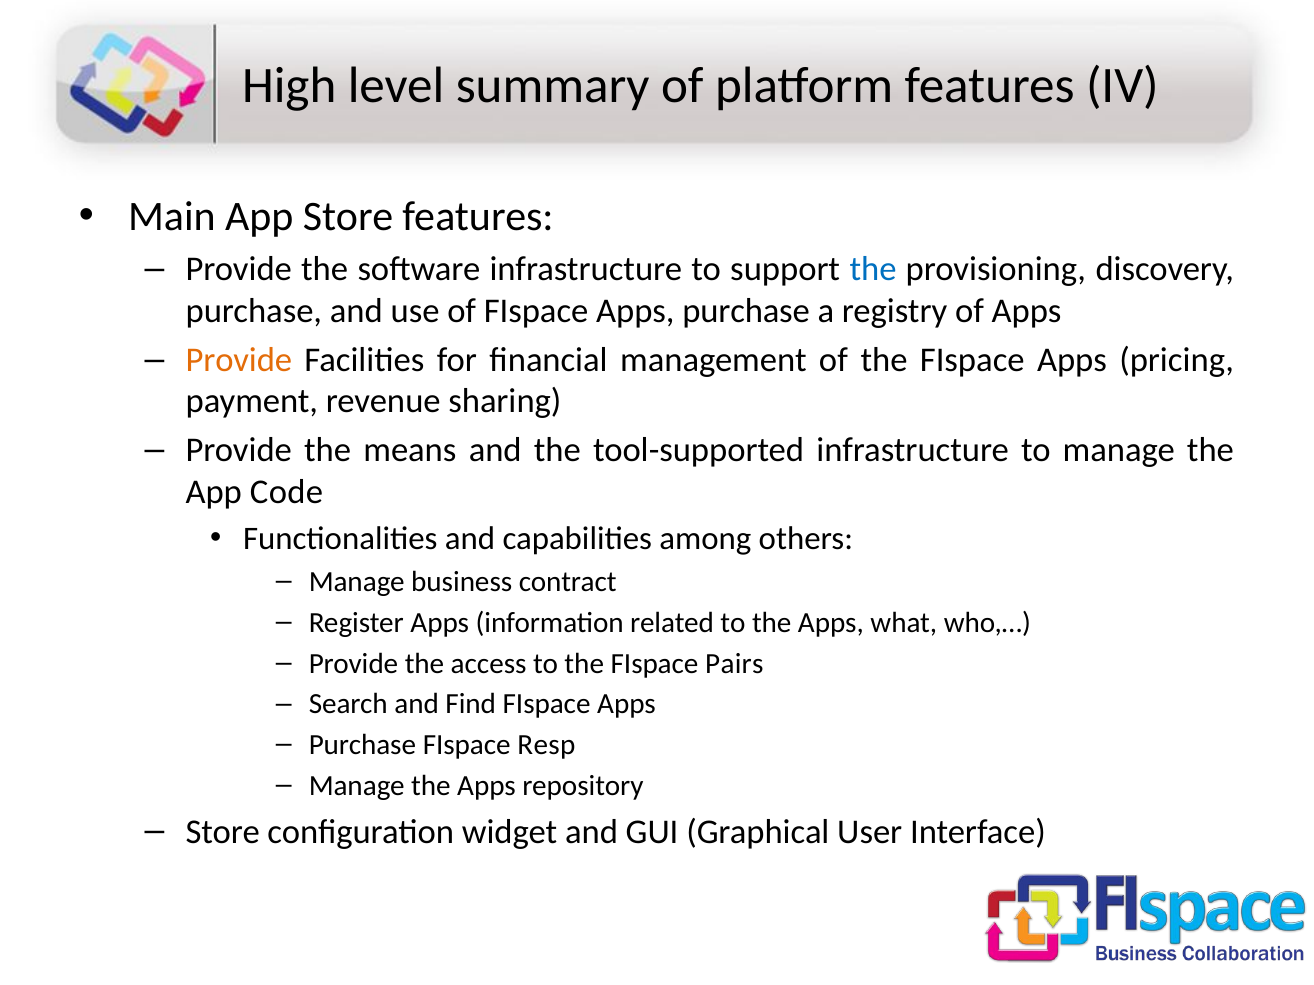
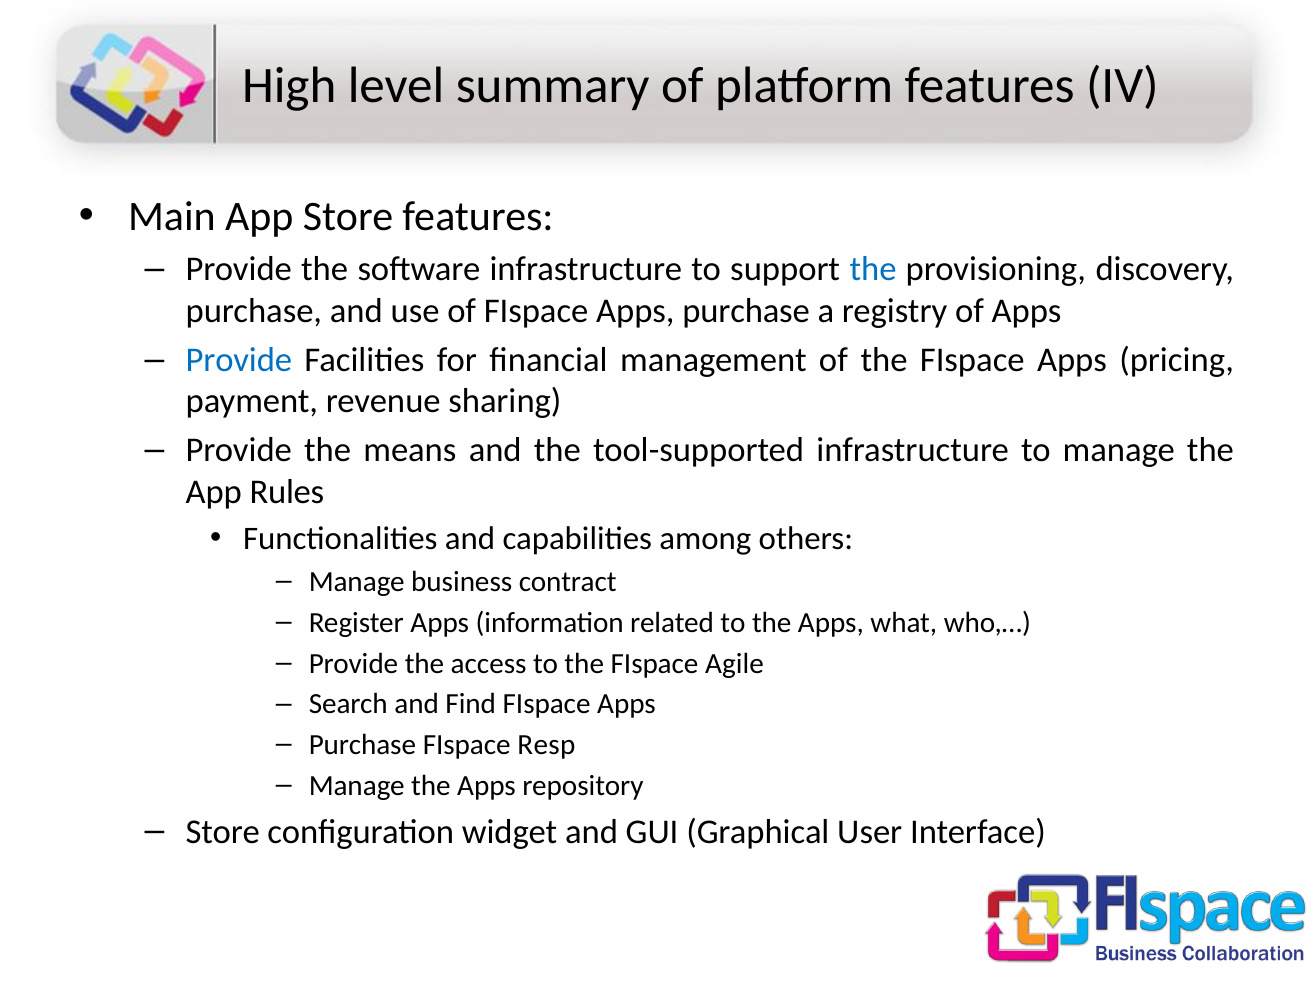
Provide colour: orange -> blue (239, 360)
Code: Code -> Rules (287, 492)
Pairs: Pairs -> Agile (734, 664)
